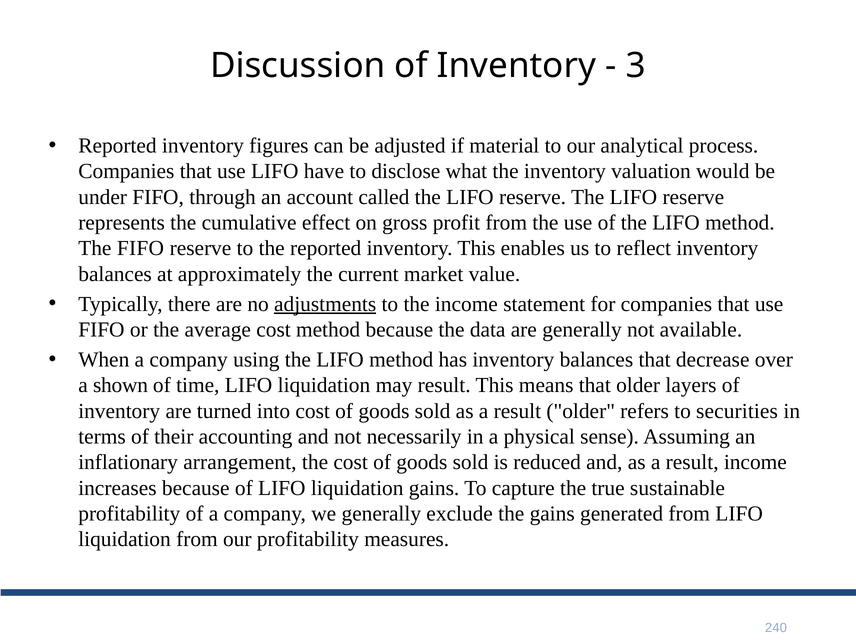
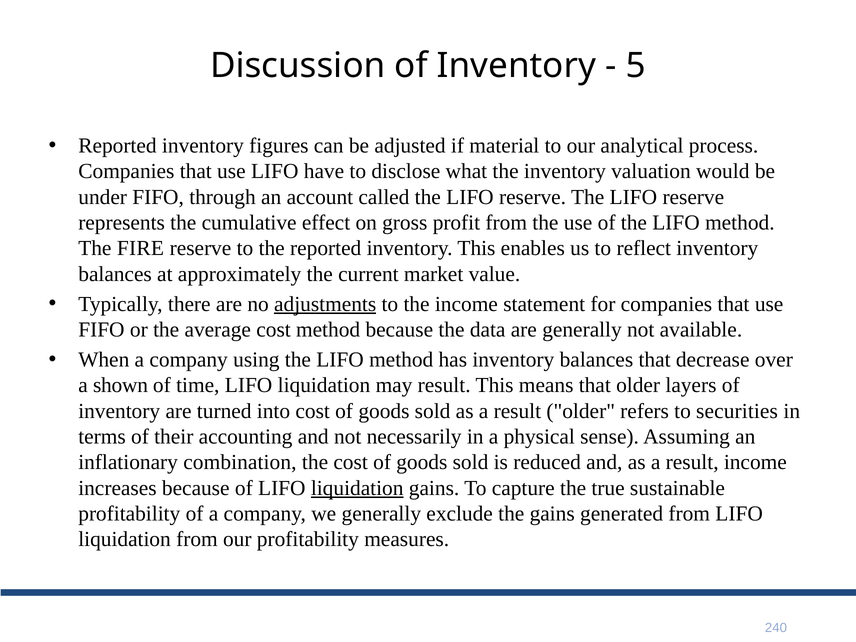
3: 3 -> 5 (636, 65)
The FIFO: FIFO -> FIRE (140, 248)
arrangement: arrangement -> combination (240, 462)
liquidation underline: none -> present (357, 488)
